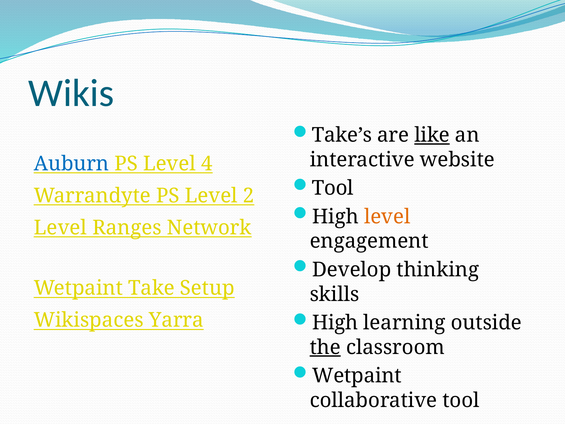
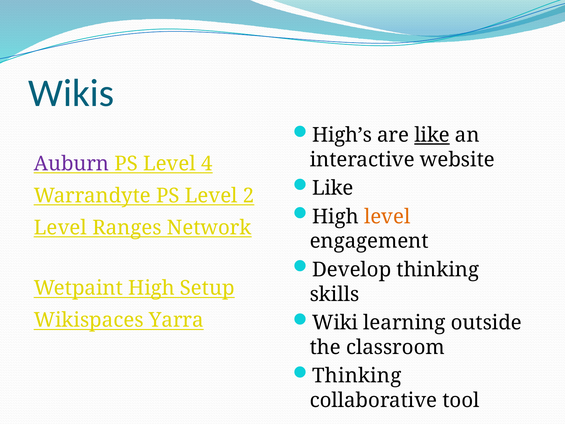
Take’s: Take’s -> High’s (342, 135)
Auburn colour: blue -> purple (71, 164)
Tool: Tool -> Like (333, 188)
Wetpaint Take: Take -> High (151, 288)
High: High -> Wiki (335, 323)
the underline: present -> none (325, 347)
Wetpaint: Wetpaint -> Thinking (357, 376)
